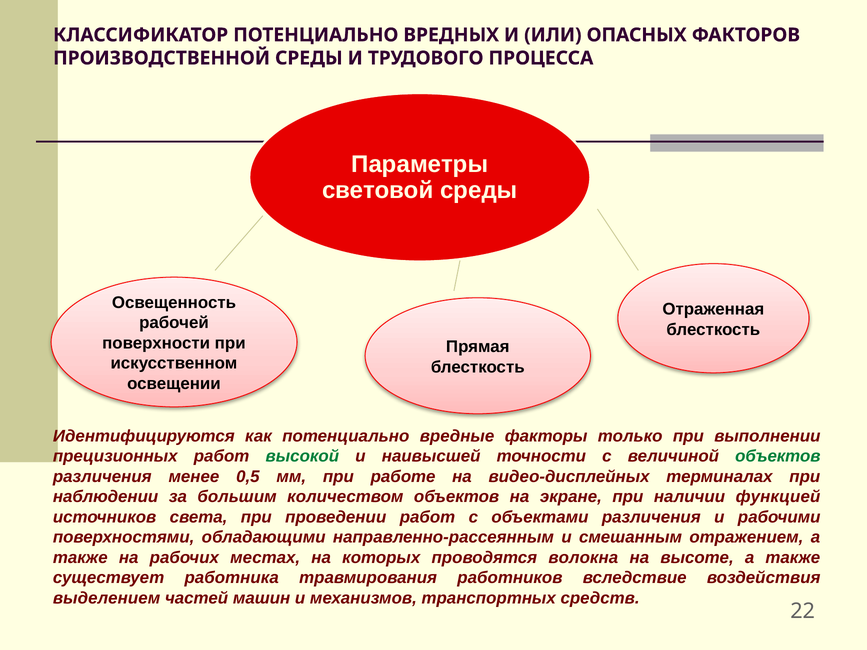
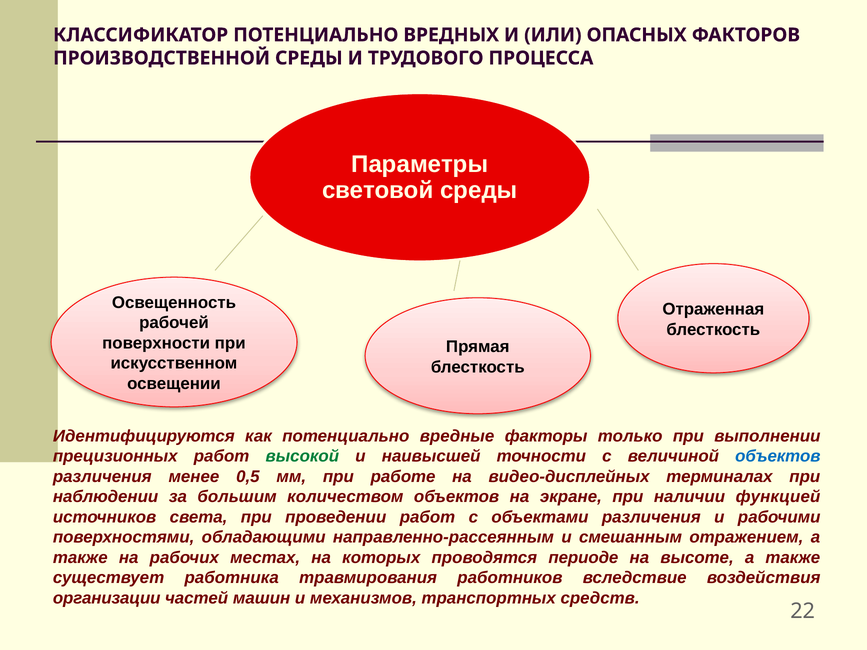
объектов colour: green -> blue (778, 457)
волокна: волокна -> периоде (583, 558)
выделением: выделением -> организации (107, 598)
